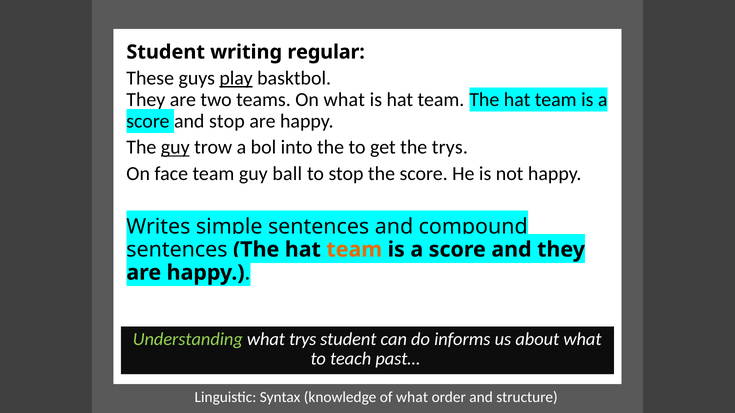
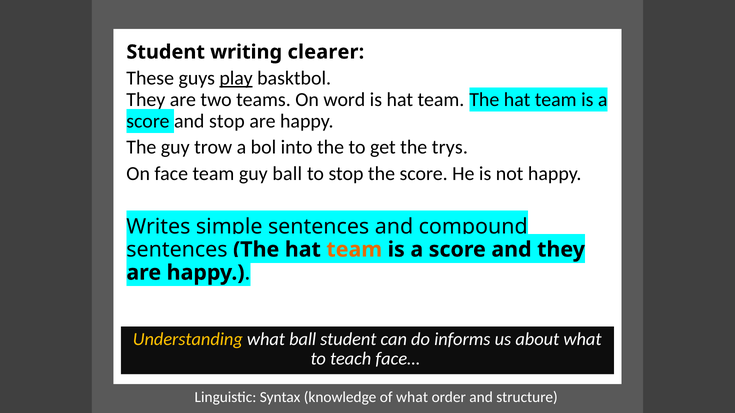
regular: regular -> clearer (326, 52)
On what: what -> word (344, 100)
guy underline: present -> none (175, 148)
Understanding colour: light green -> yellow (188, 339)
what trys: trys -> ball (303, 339)
past…: past… -> face… (398, 359)
